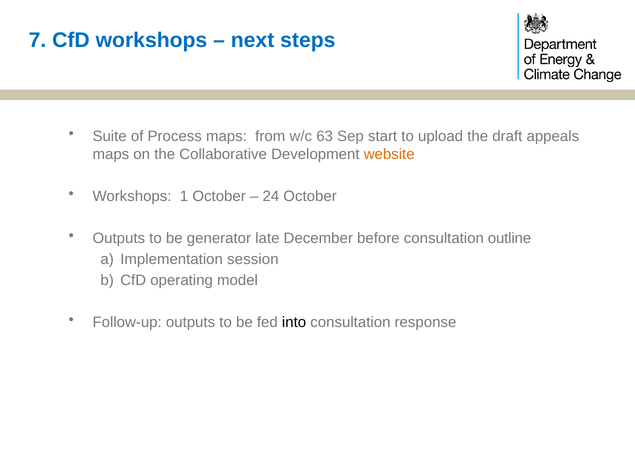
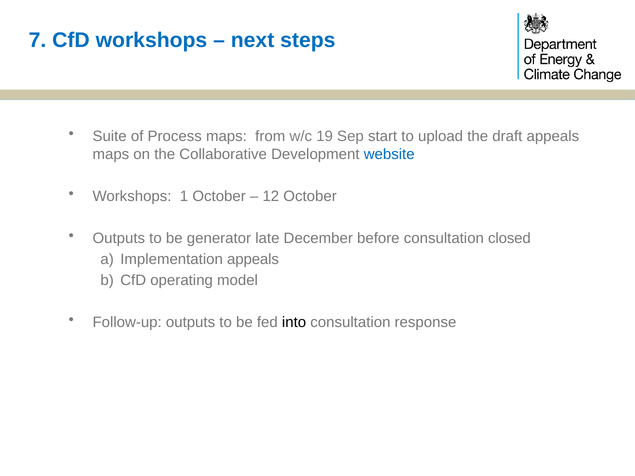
63: 63 -> 19 (325, 136)
website colour: orange -> blue (389, 154)
24: 24 -> 12 (271, 196)
outline: outline -> closed (509, 238)
Implementation session: session -> appeals (253, 259)
